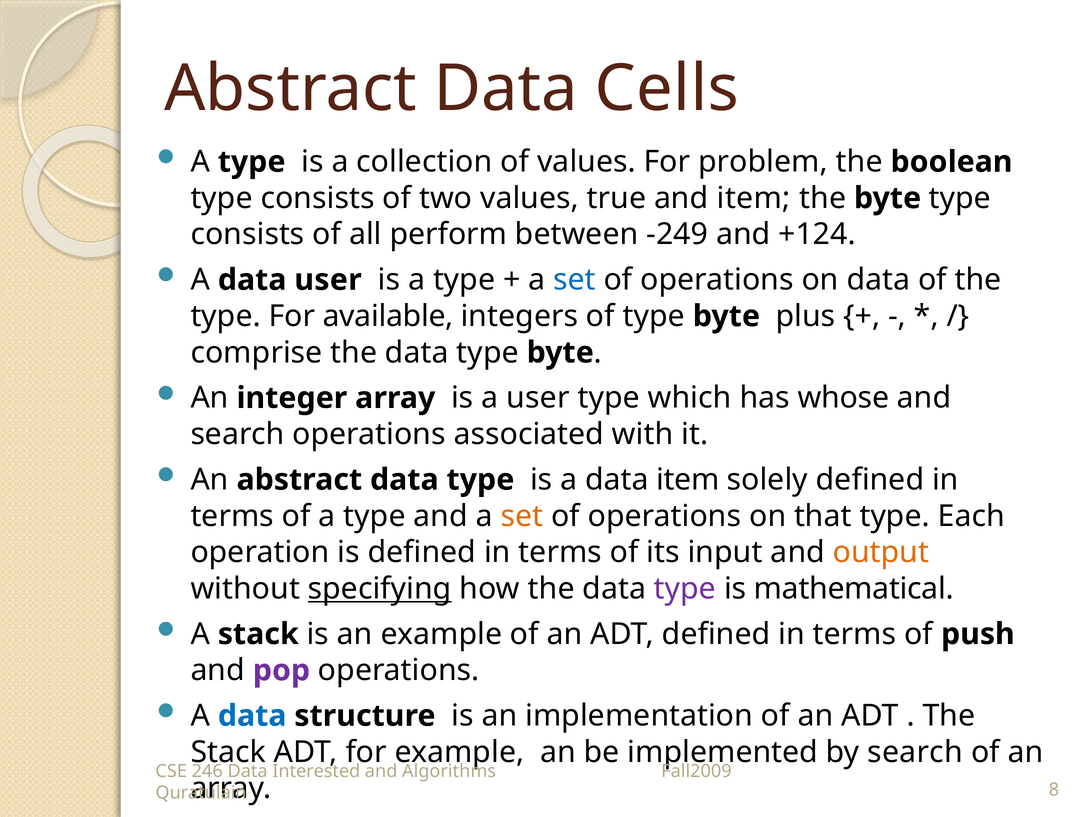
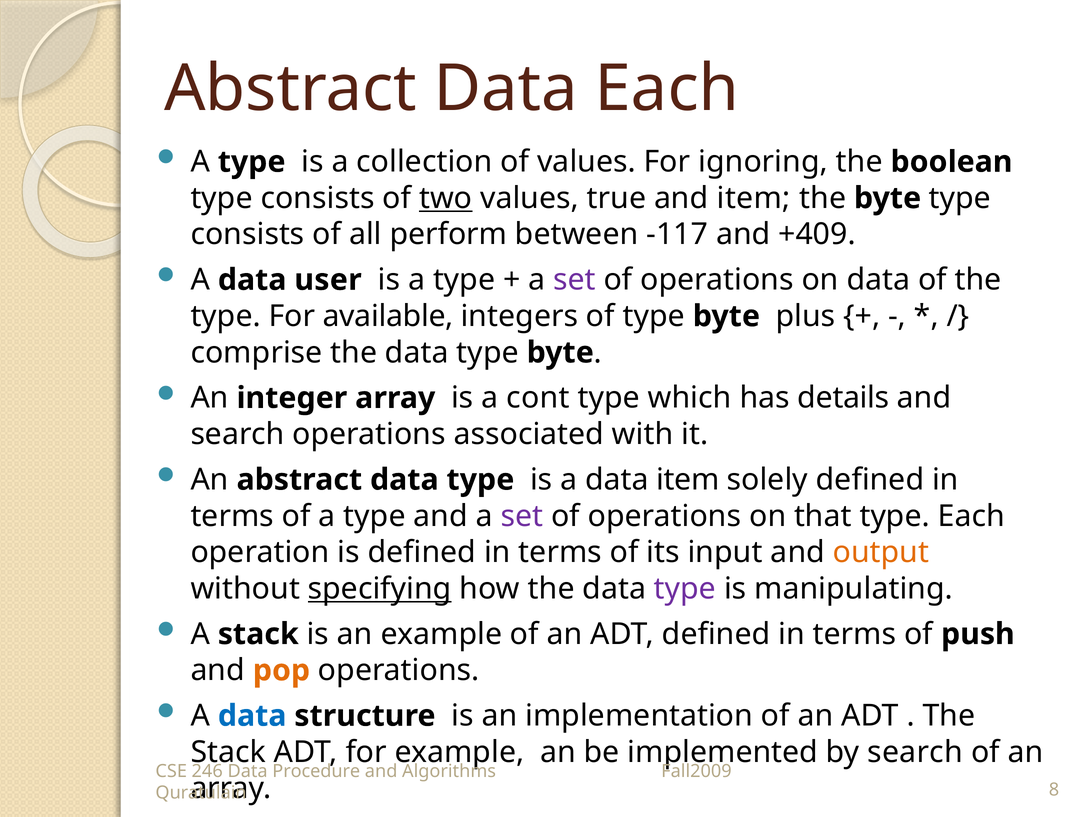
Data Cells: Cells -> Each (667, 89)
problem: problem -> ignoring (763, 162)
two underline: none -> present (446, 198)
-249: -249 -> -117 (677, 235)
+124: +124 -> +409 (817, 235)
set colour: blue -> purple (574, 280)
a user: user -> cont (538, 398)
whose: whose -> details (843, 398)
set colour: orange -> purple (522, 516)
mathematical: mathematical -> manipulating (854, 589)
pop colour: purple -> orange (281, 671)
Interested: Interested -> Procedure (316, 772)
